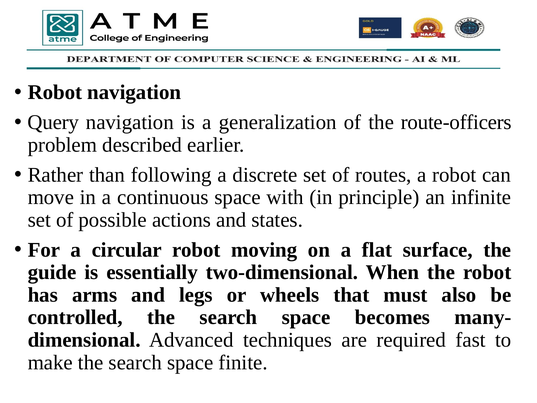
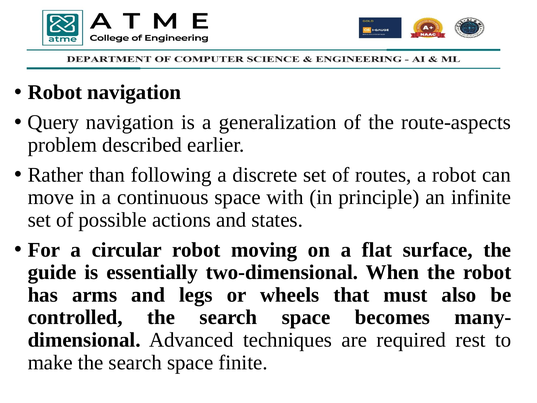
route-officers: route-officers -> route-aspects (456, 122)
fast: fast -> rest (471, 340)
